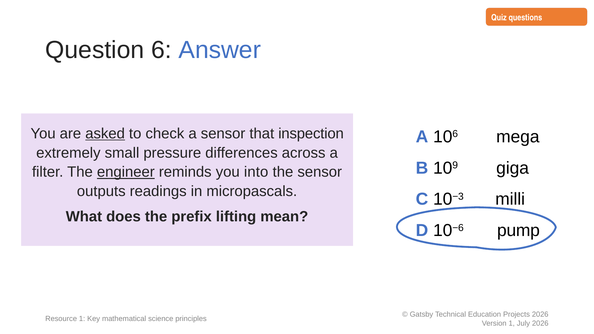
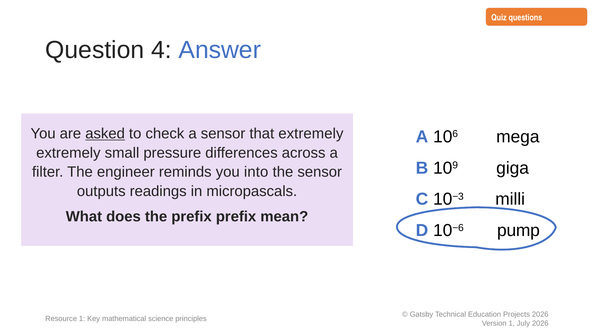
6: 6 -> 4 (161, 50)
that inspection: inspection -> extremely (311, 134)
engineer underline: present -> none (126, 172)
prefix lifting: lifting -> prefix (236, 217)
